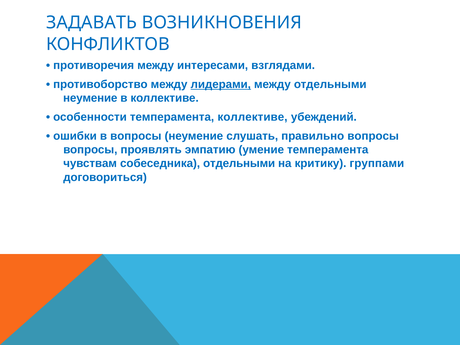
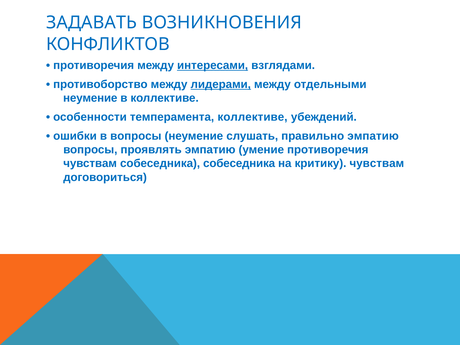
интересами underline: none -> present (213, 65)
правильно вопросы: вопросы -> эмпатию (373, 136)
умение темперамента: темперамента -> противоречия (328, 150)
собеседника отдельными: отдельными -> собеседника (239, 163)
критику группами: группами -> чувствам (377, 163)
